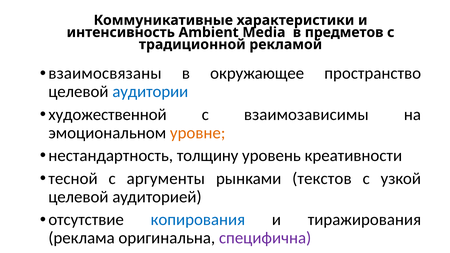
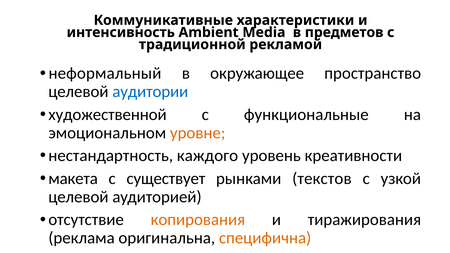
взаимосвязаны: взаимосвязаны -> неформальный (105, 73)
взаимозависимы: взаимозависимы -> функциональные (306, 115)
толщину: толщину -> каждого (207, 156)
тесной: тесной -> макета (73, 179)
аргументы: аргументы -> существует (166, 179)
копирования colour: blue -> orange (198, 220)
специфична colour: purple -> orange (265, 238)
